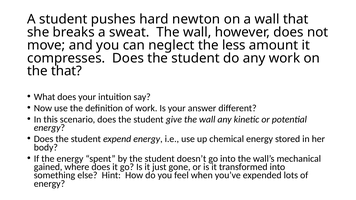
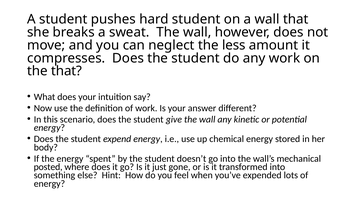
hard newton: newton -> student (196, 19)
gained: gained -> posted (48, 167)
